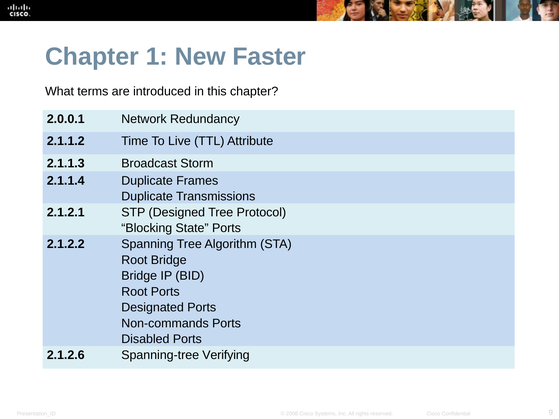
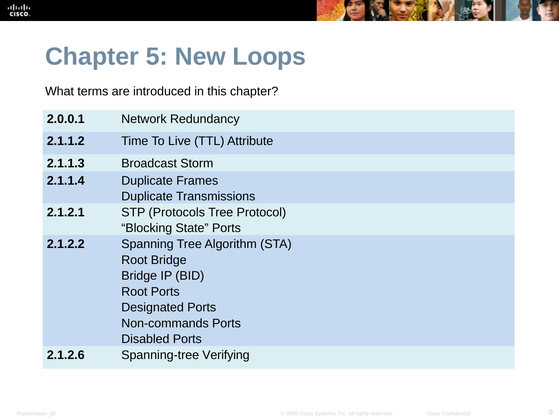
1: 1 -> 5 (157, 57)
Faster: Faster -> Loops (269, 57)
Designed: Designed -> Protocols (177, 212)
